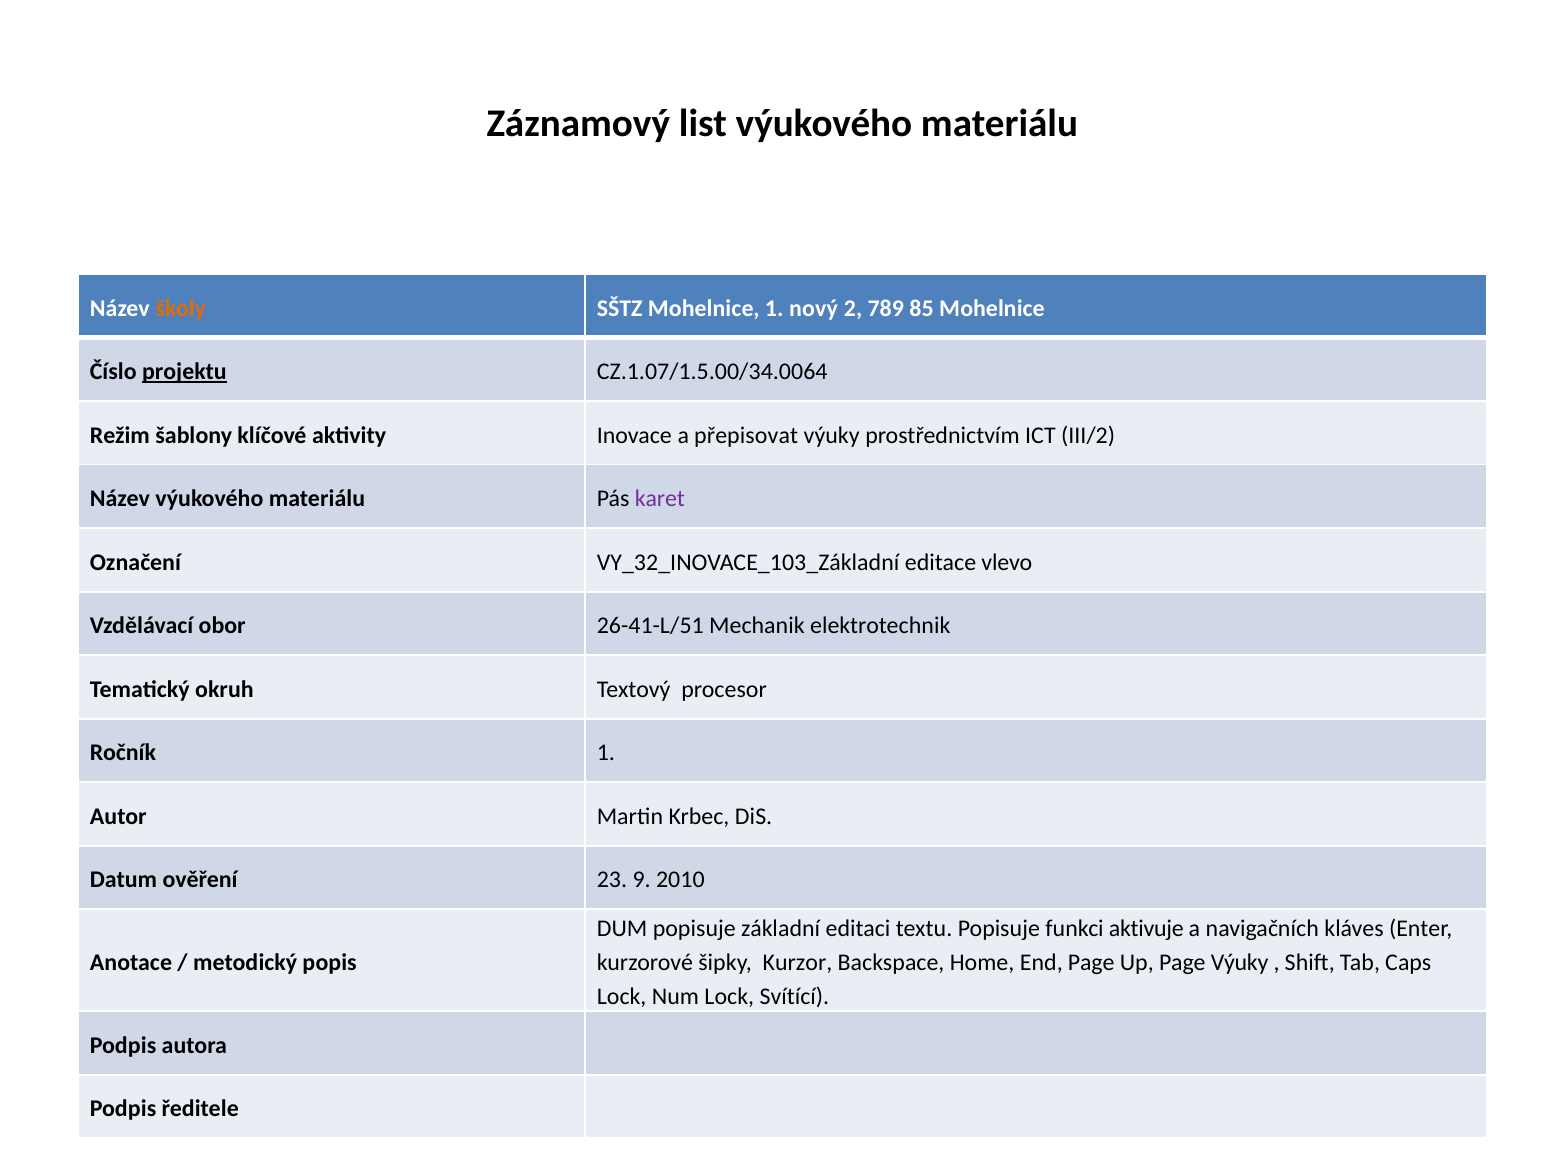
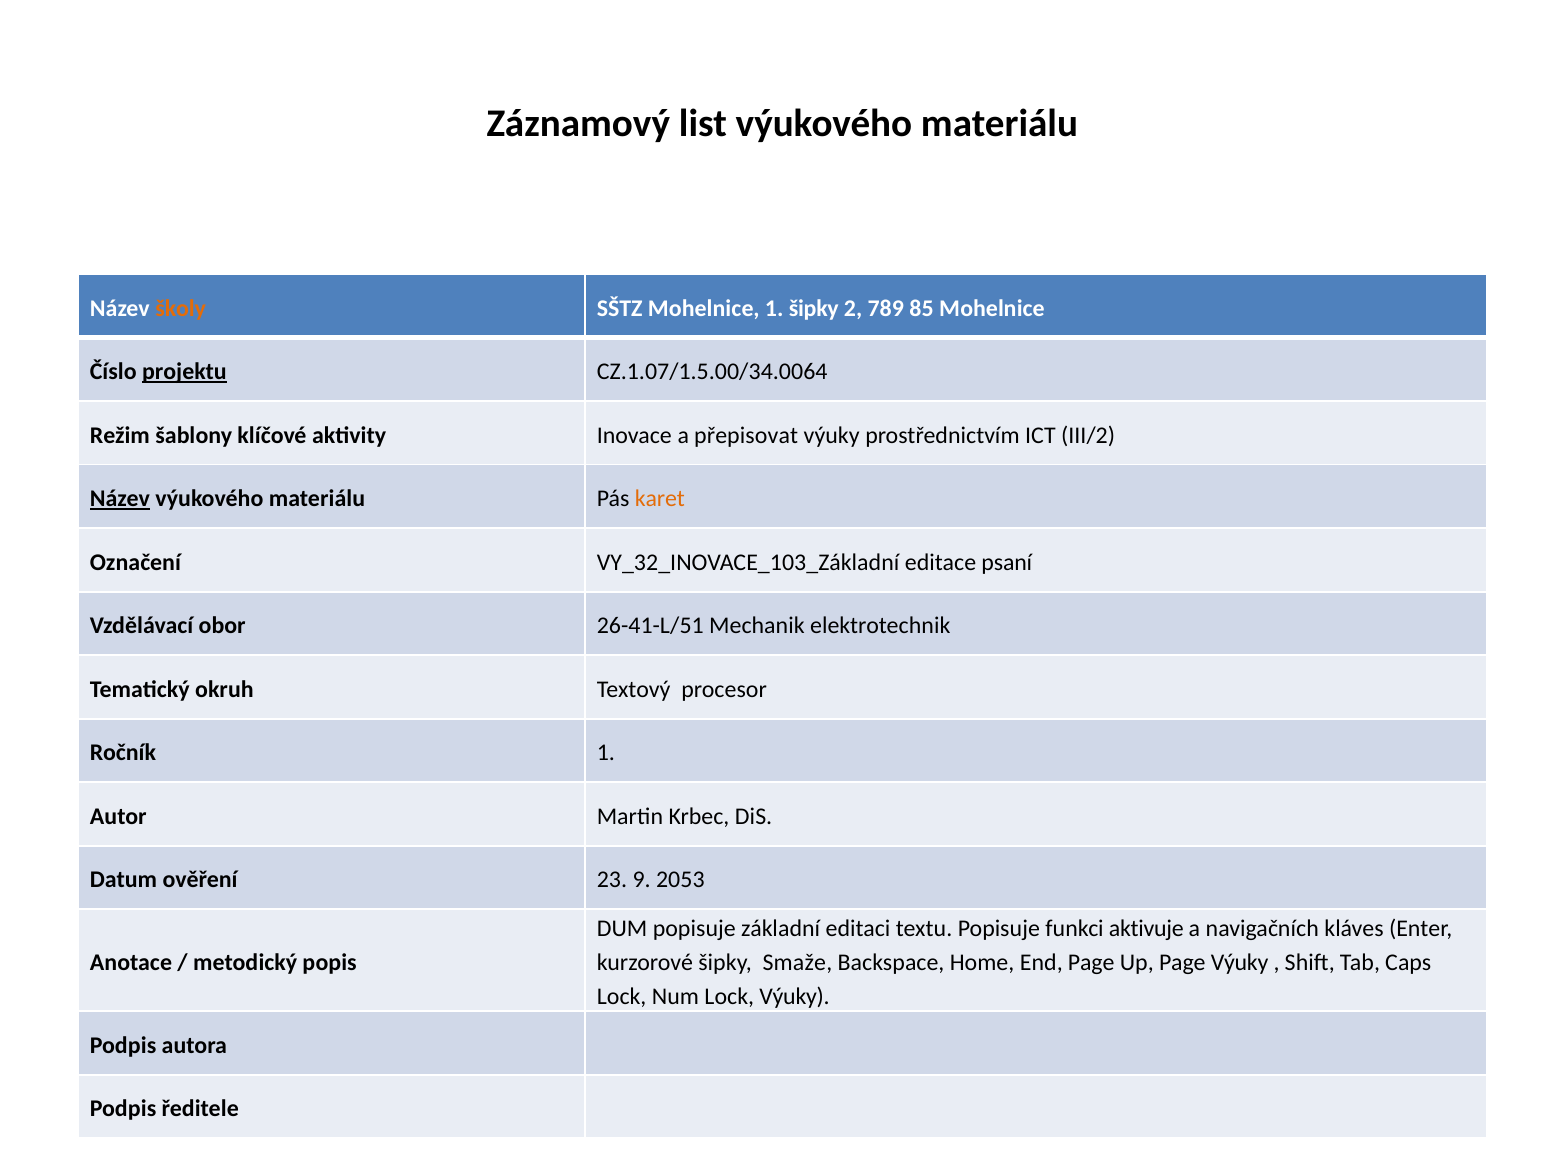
1 nový: nový -> šipky (814, 308)
Název underline: none -> present (120, 499)
karet colour: purple -> orange (660, 499)
vlevo: vlevo -> psaní (1007, 562)
2010: 2010 -> 2053 (680, 880)
Kurzor: Kurzor -> Smaže (797, 962)
Lock Svítící: Svítící -> Výuky (795, 996)
